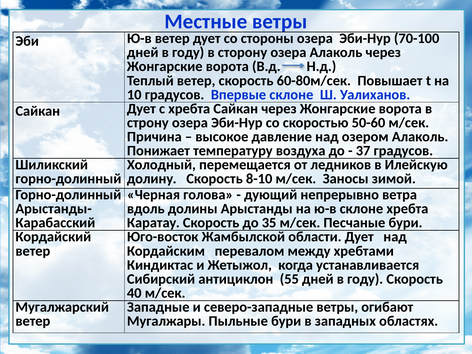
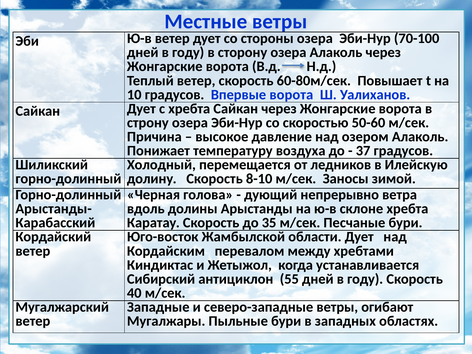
Впервые склоне: склоне -> ворота (291, 95)
